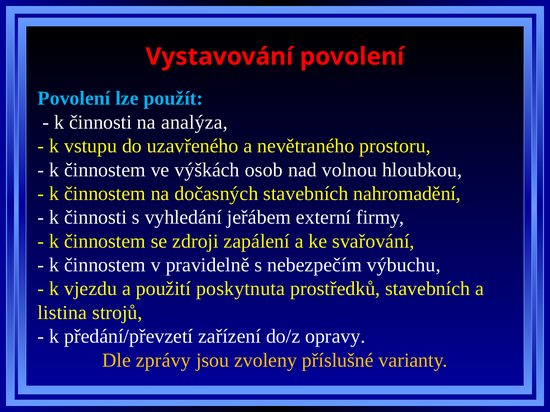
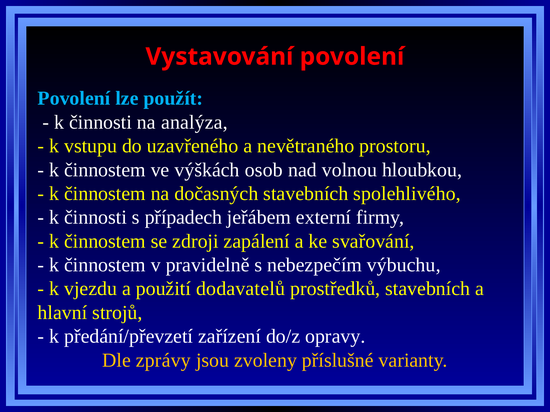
nahromadění: nahromadění -> spolehlivého (407, 194)
vyhledání: vyhledání -> případech (183, 218)
poskytnuta: poskytnuta -> dodavatelů (241, 289)
listina: listina -> hlavní (62, 313)
